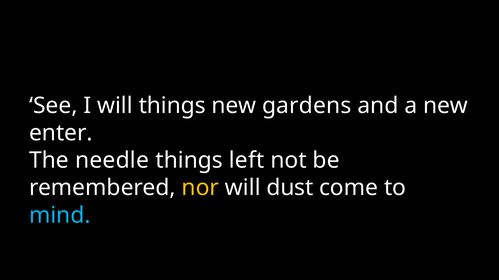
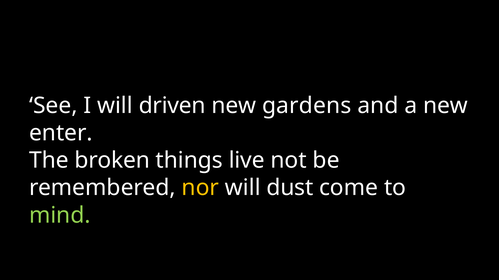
will things: things -> driven (172, 106)
needle: needle -> broken (112, 161)
left: left -> live (247, 161)
mind colour: light blue -> light green (60, 216)
